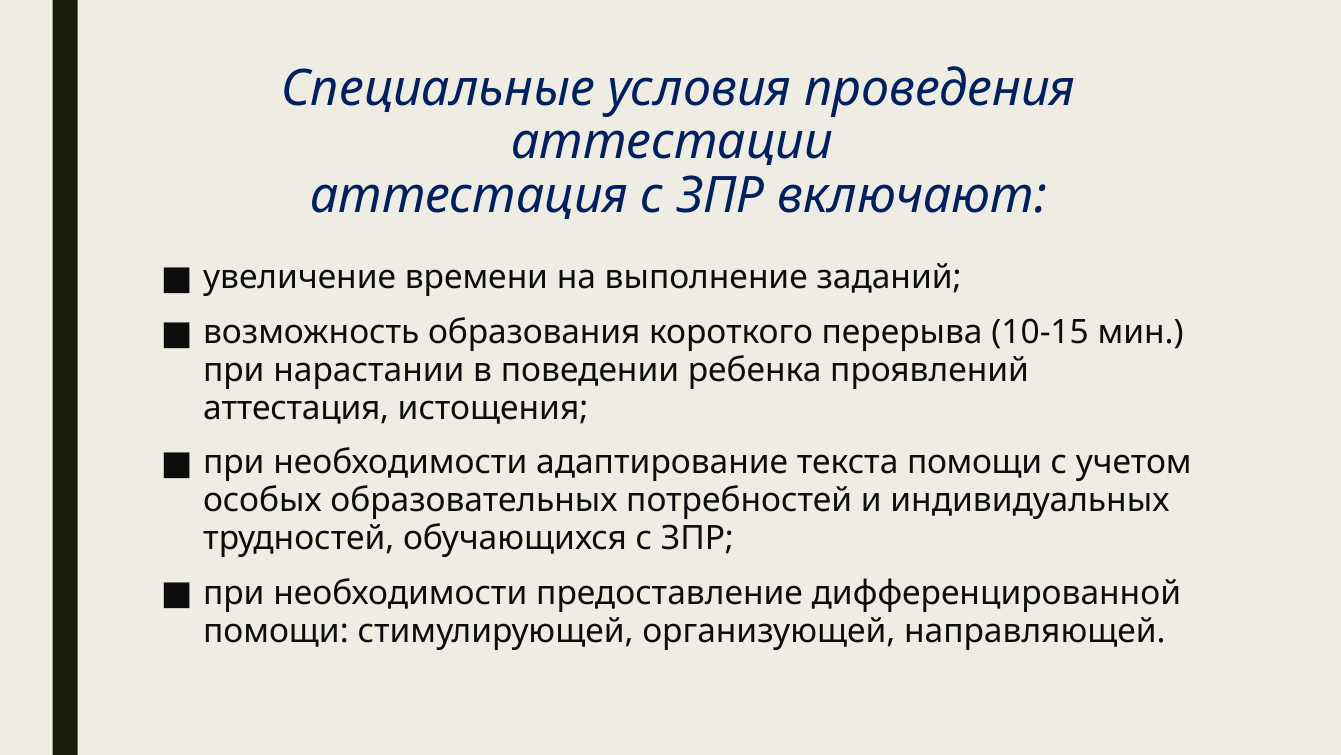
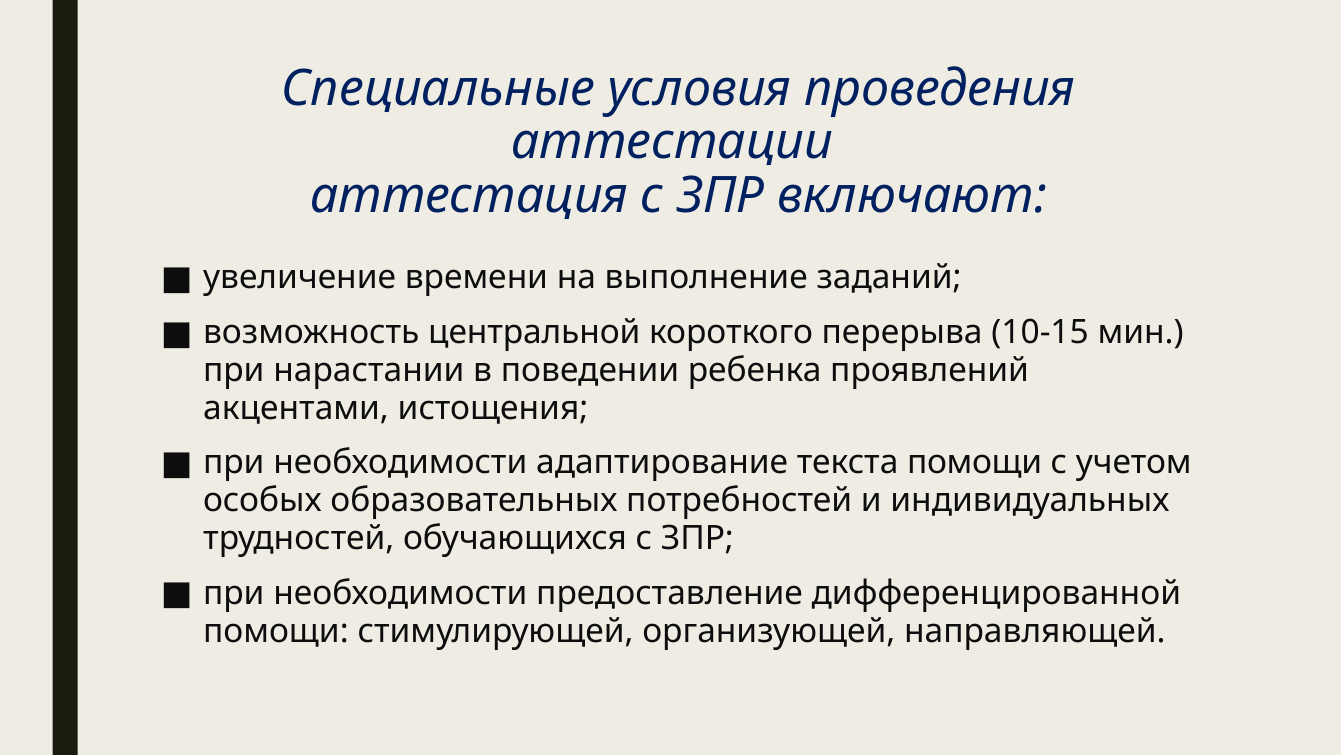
образования: образования -> центральной (534, 332)
аттестация: аттестация -> акцентами (296, 408)
